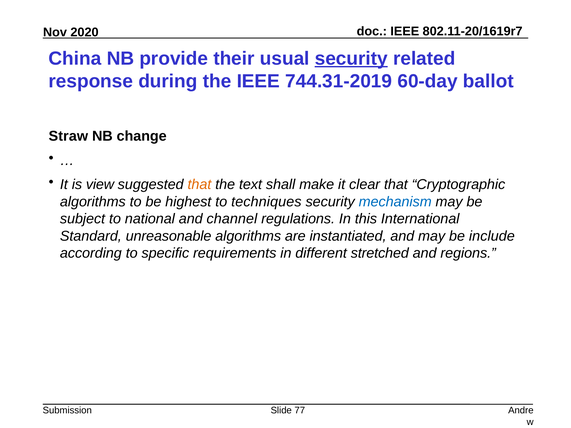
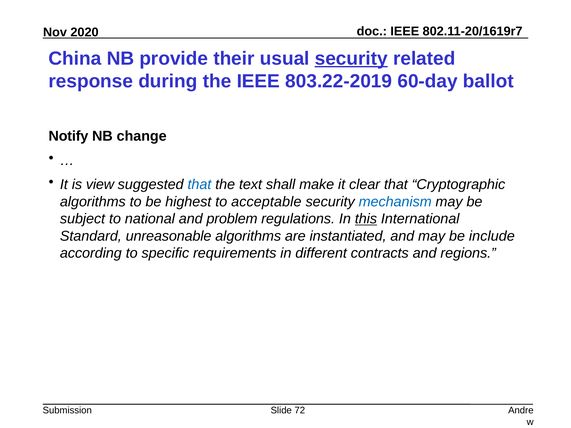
744.31-2019: 744.31-2019 -> 803.22-2019 (339, 81)
Straw: Straw -> Notify (68, 136)
that colour: orange -> blue (199, 185)
techniques: techniques -> acceptable (266, 202)
channel: channel -> problem (232, 219)
this underline: none -> present (366, 219)
stretched: stretched -> contracts (380, 253)
77: 77 -> 72 (300, 411)
